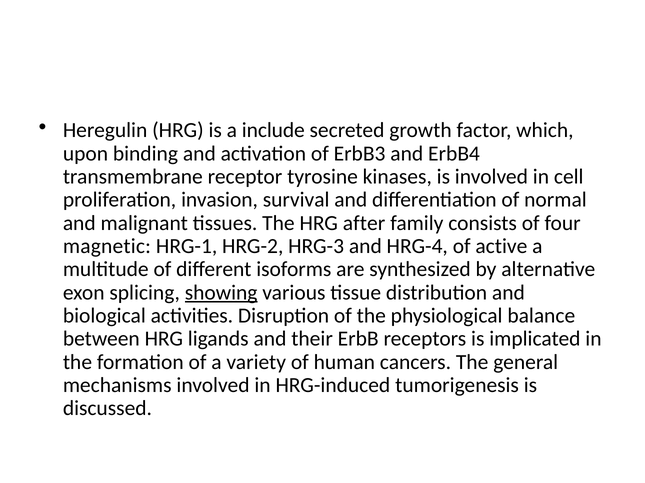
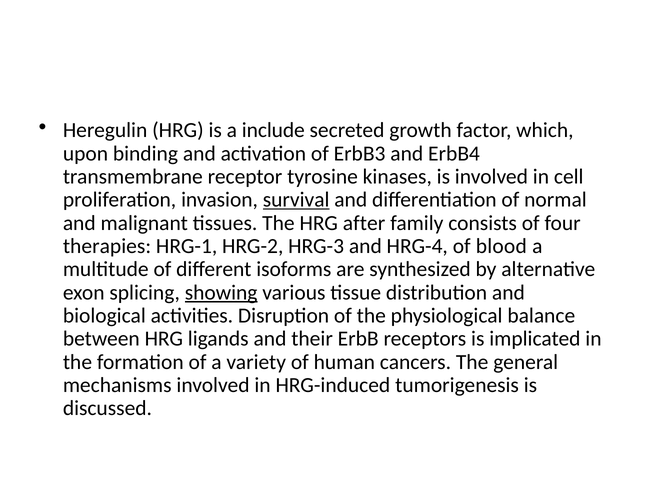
survival underline: none -> present (296, 200)
magnetic: magnetic -> therapies (107, 247)
active: active -> blood (501, 247)
